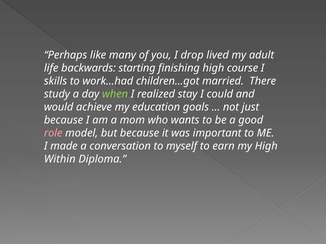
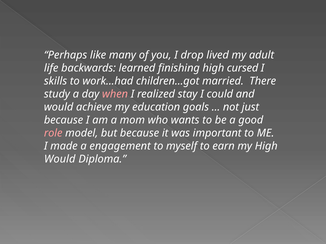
starting: starting -> learned (137, 68)
course: course -> cursed (243, 68)
when colour: light green -> pink (115, 94)
conversation: conversation -> engagement (120, 146)
Within: Within -> Would (60, 159)
